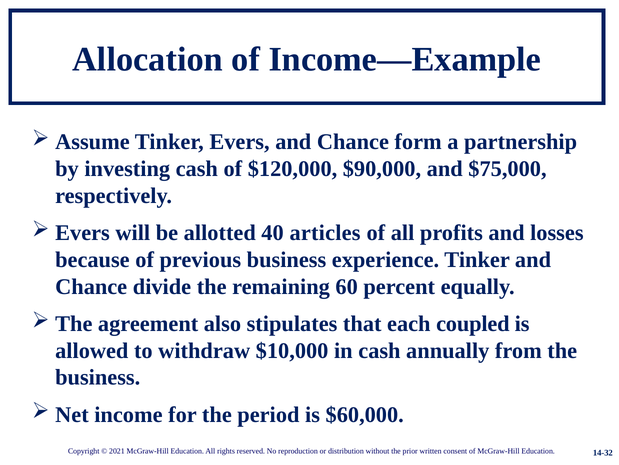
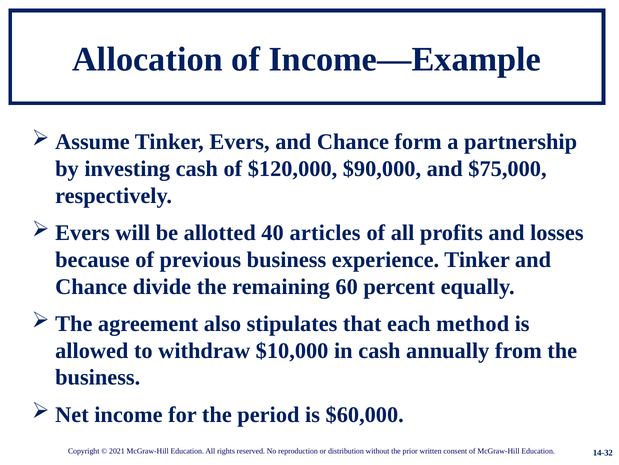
coupled: coupled -> method (473, 323)
